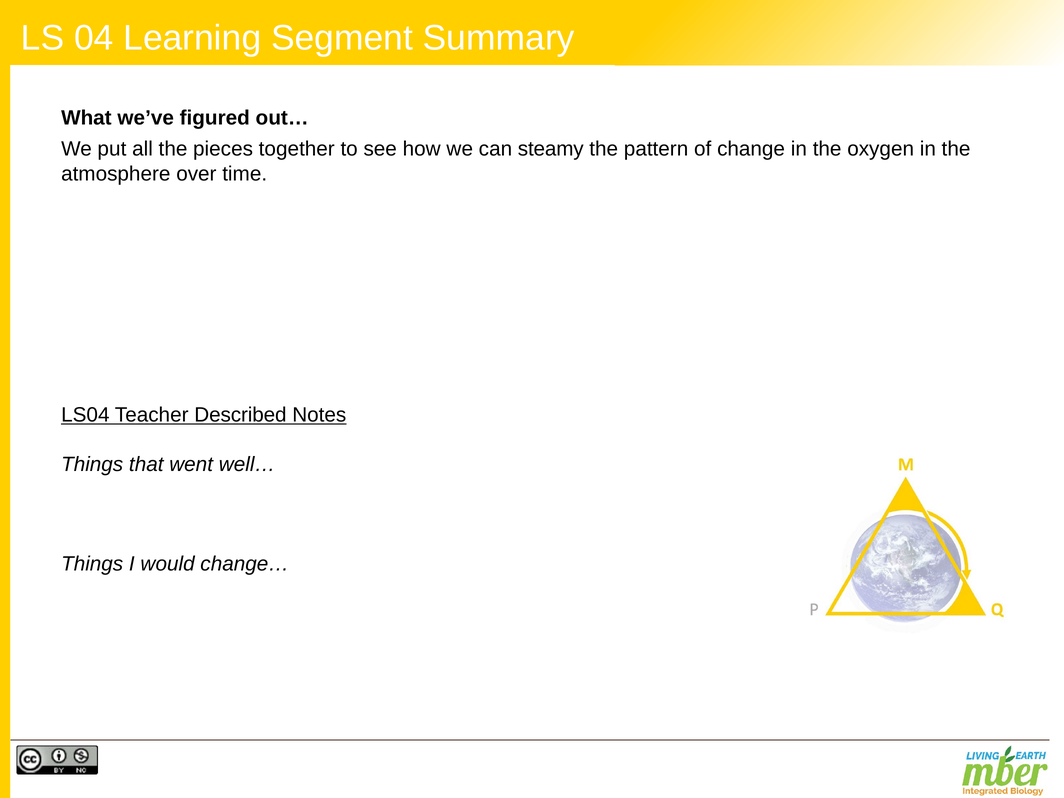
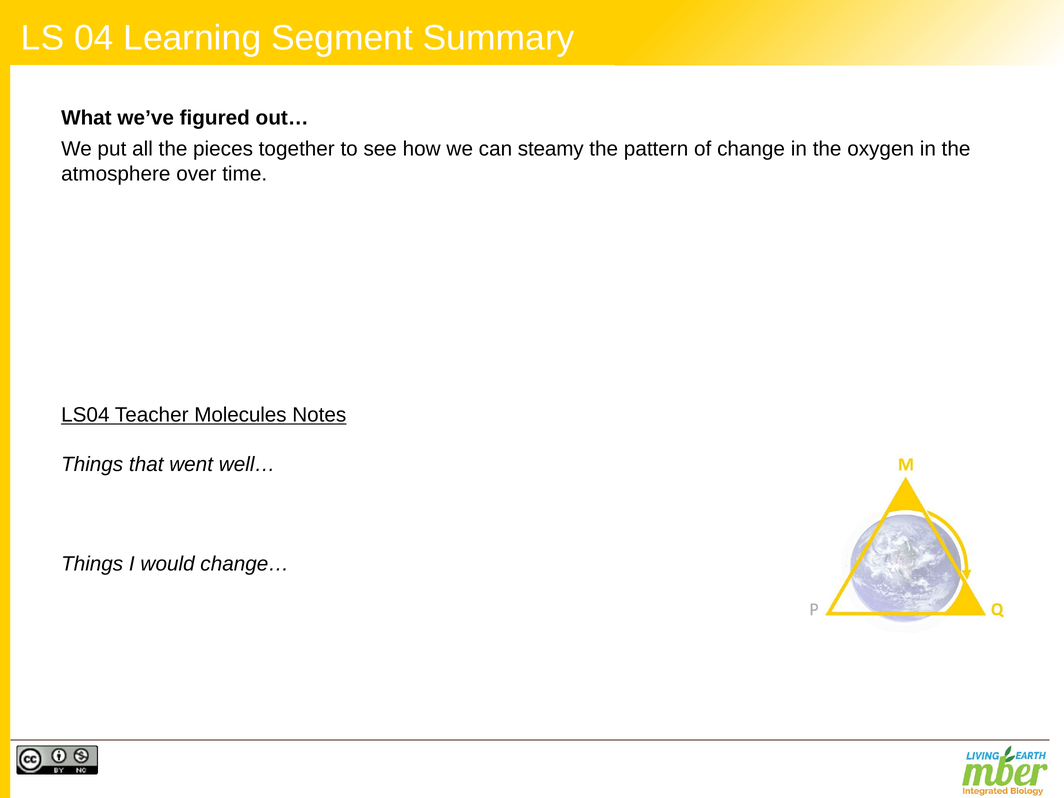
Described: Described -> Molecules (240, 415)
